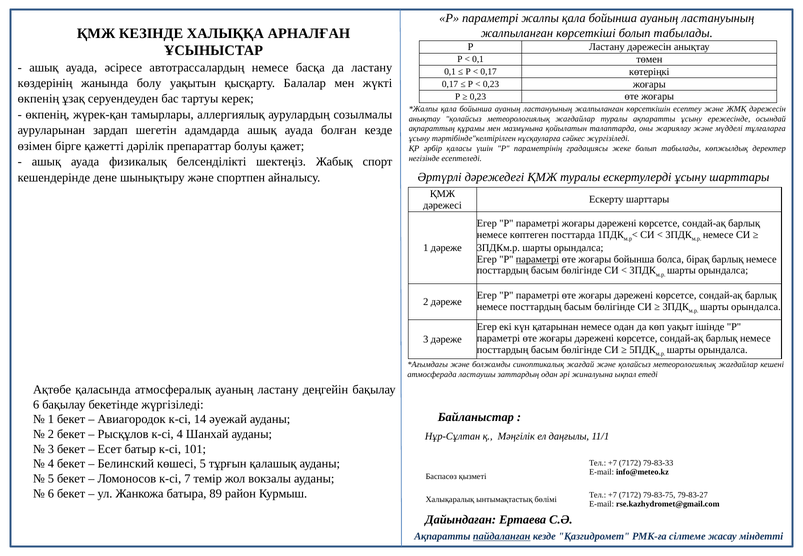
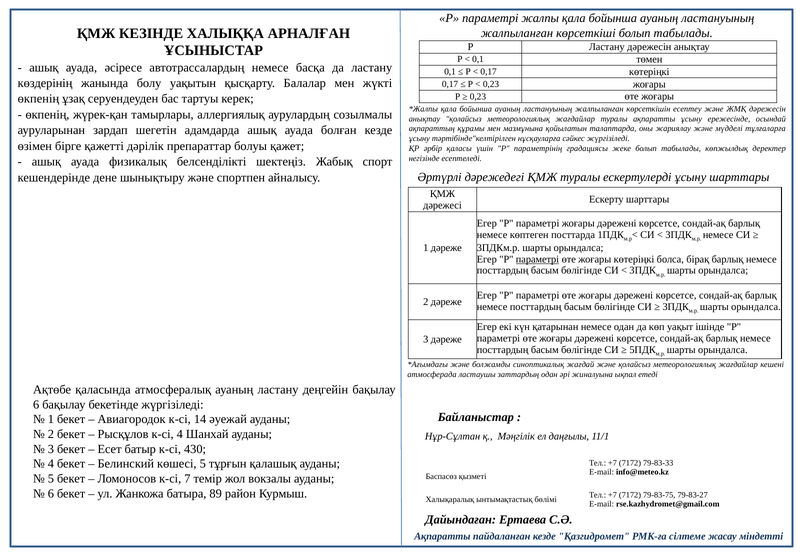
жоғары бойынша: бойынша -> көтеріңкі (634, 259)
101: 101 -> 430 (195, 449)
пайдаланған underline: present -> none (502, 536)
